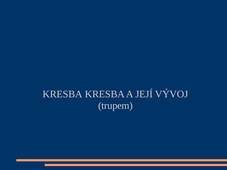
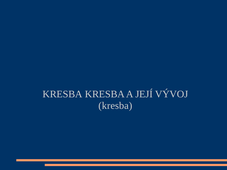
trupem: trupem -> kresba (115, 106)
